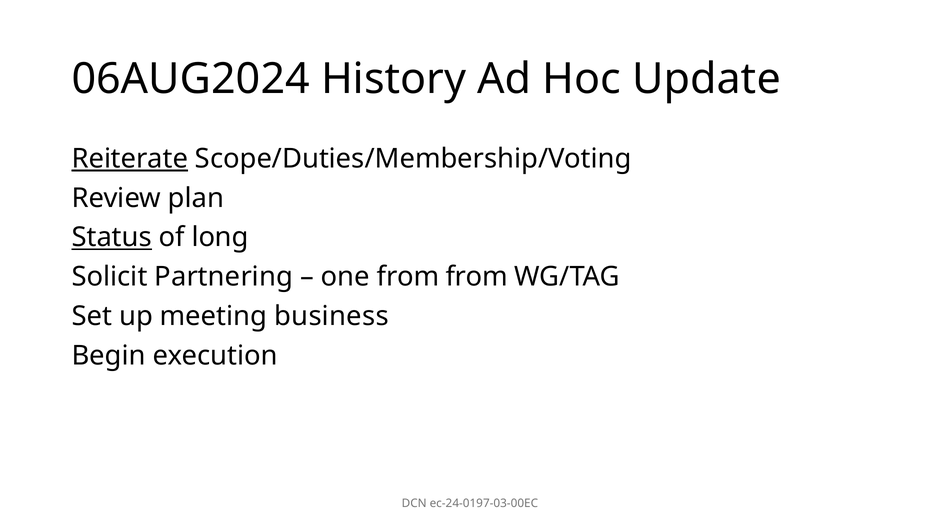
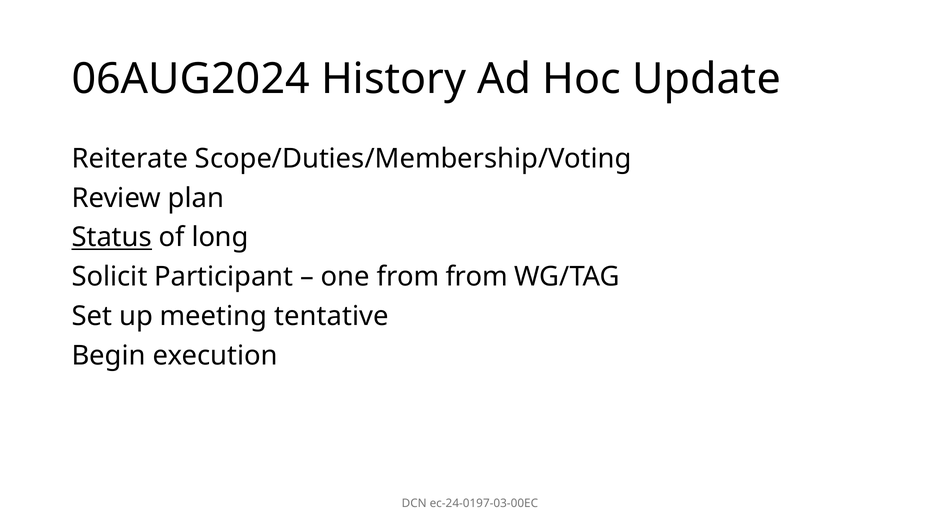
Reiterate underline: present -> none (130, 159)
Partnering: Partnering -> Participant (224, 277)
business: business -> tentative (332, 317)
